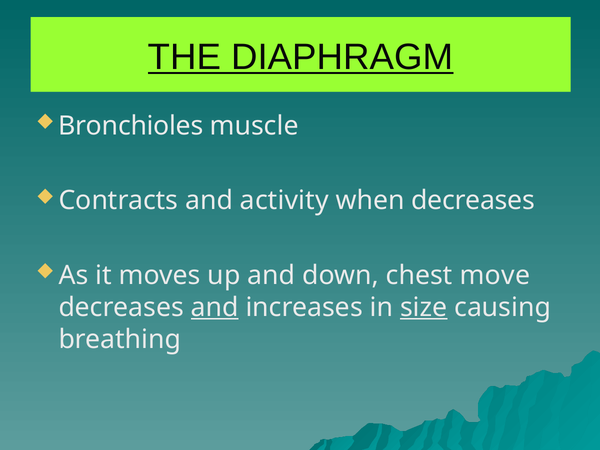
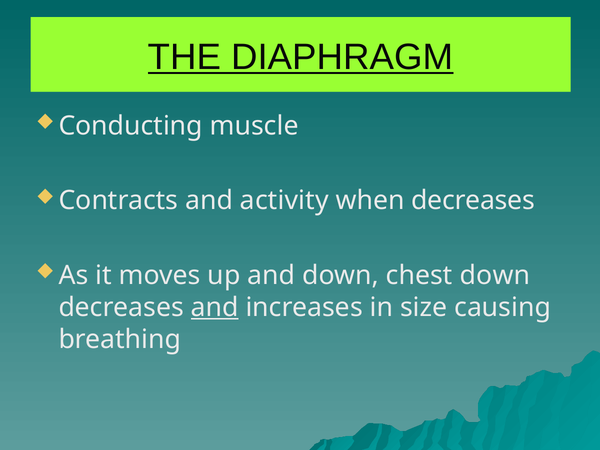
Bronchioles: Bronchioles -> Conducting (131, 126)
chest move: move -> down (495, 275)
size underline: present -> none (424, 307)
